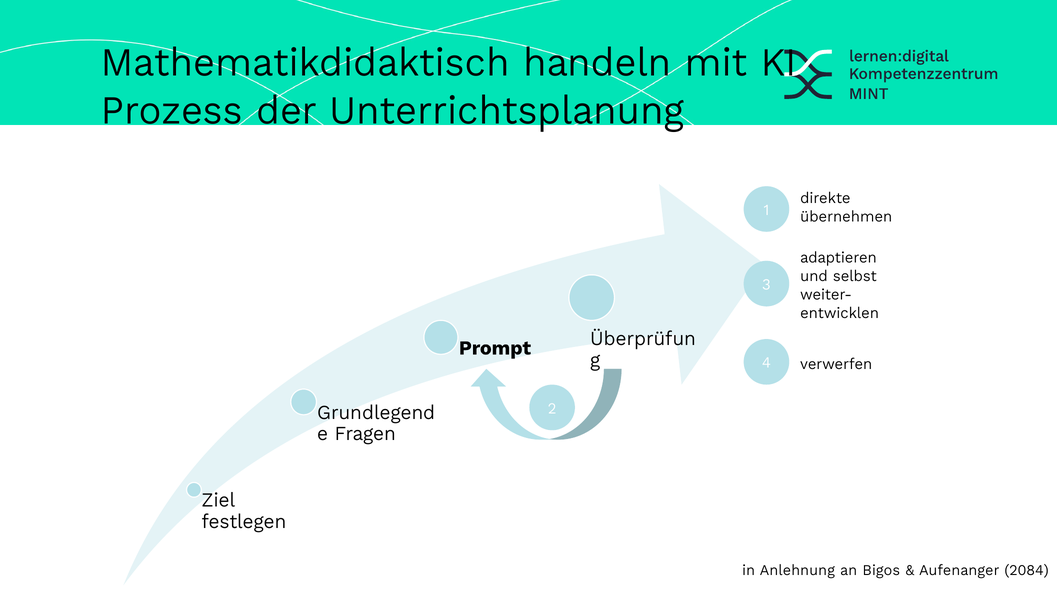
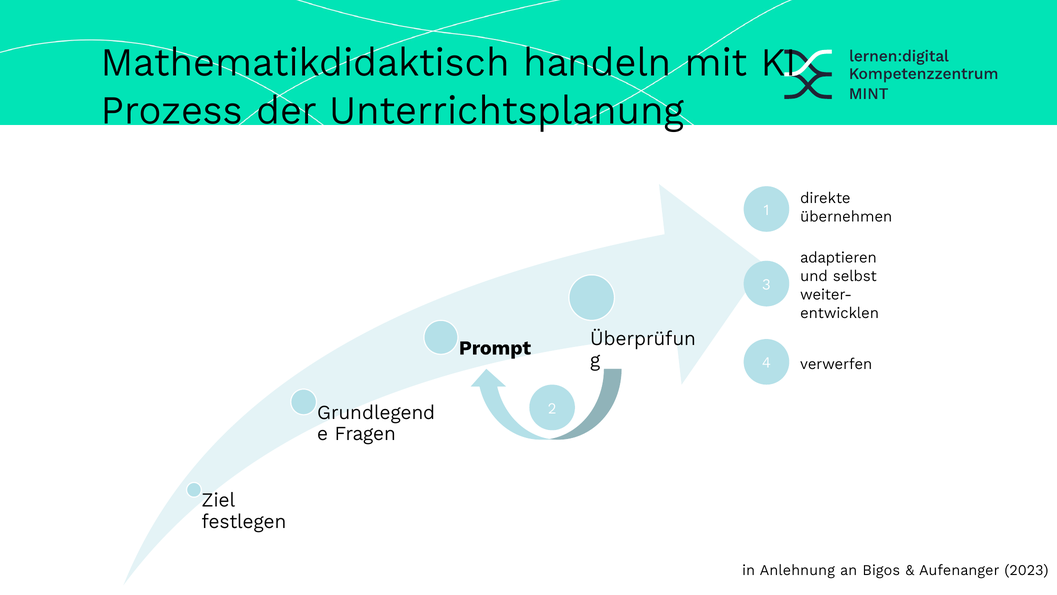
2084: 2084 -> 2023 (1026, 570)
